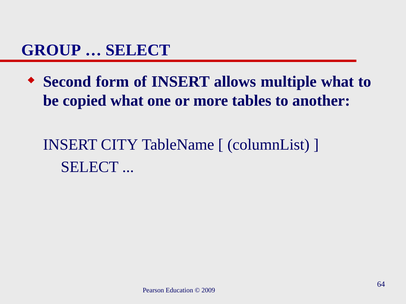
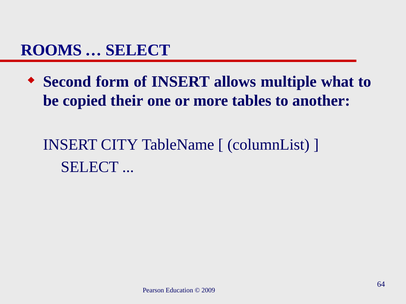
GROUP: GROUP -> ROOMS (51, 50)
copied what: what -> their (127, 101)
